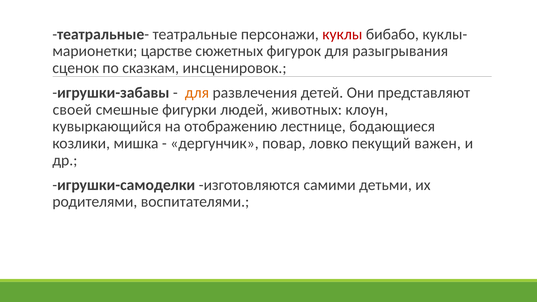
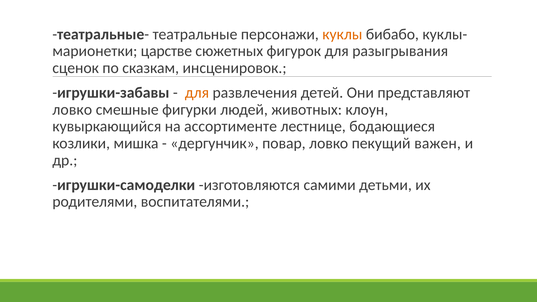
куклы colour: red -> orange (342, 34)
своей: своей -> ловко (72, 110)
отображению: отображению -> ассортименте (231, 126)
